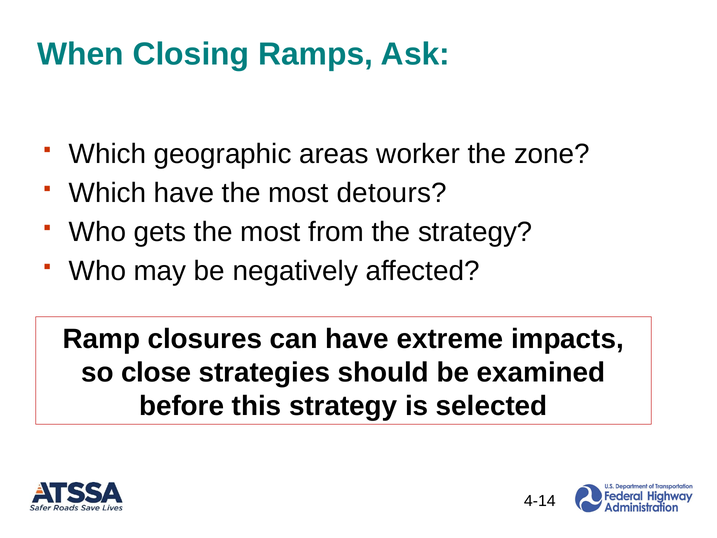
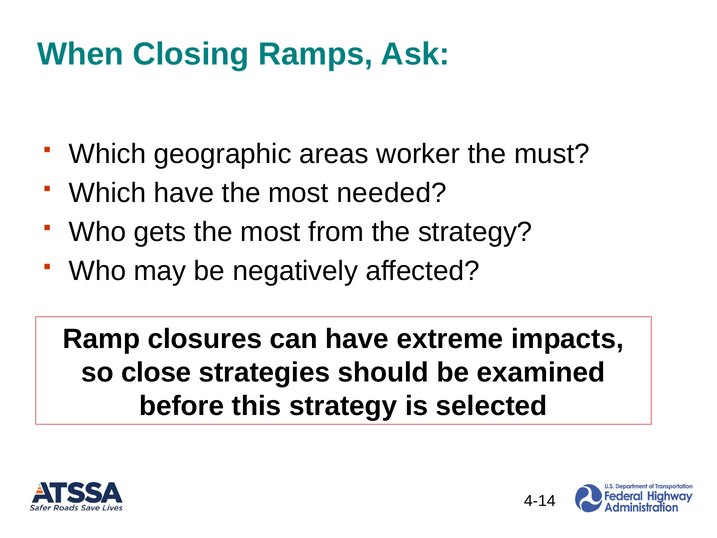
zone: zone -> must (552, 154)
detours: detours -> needed (392, 193)
